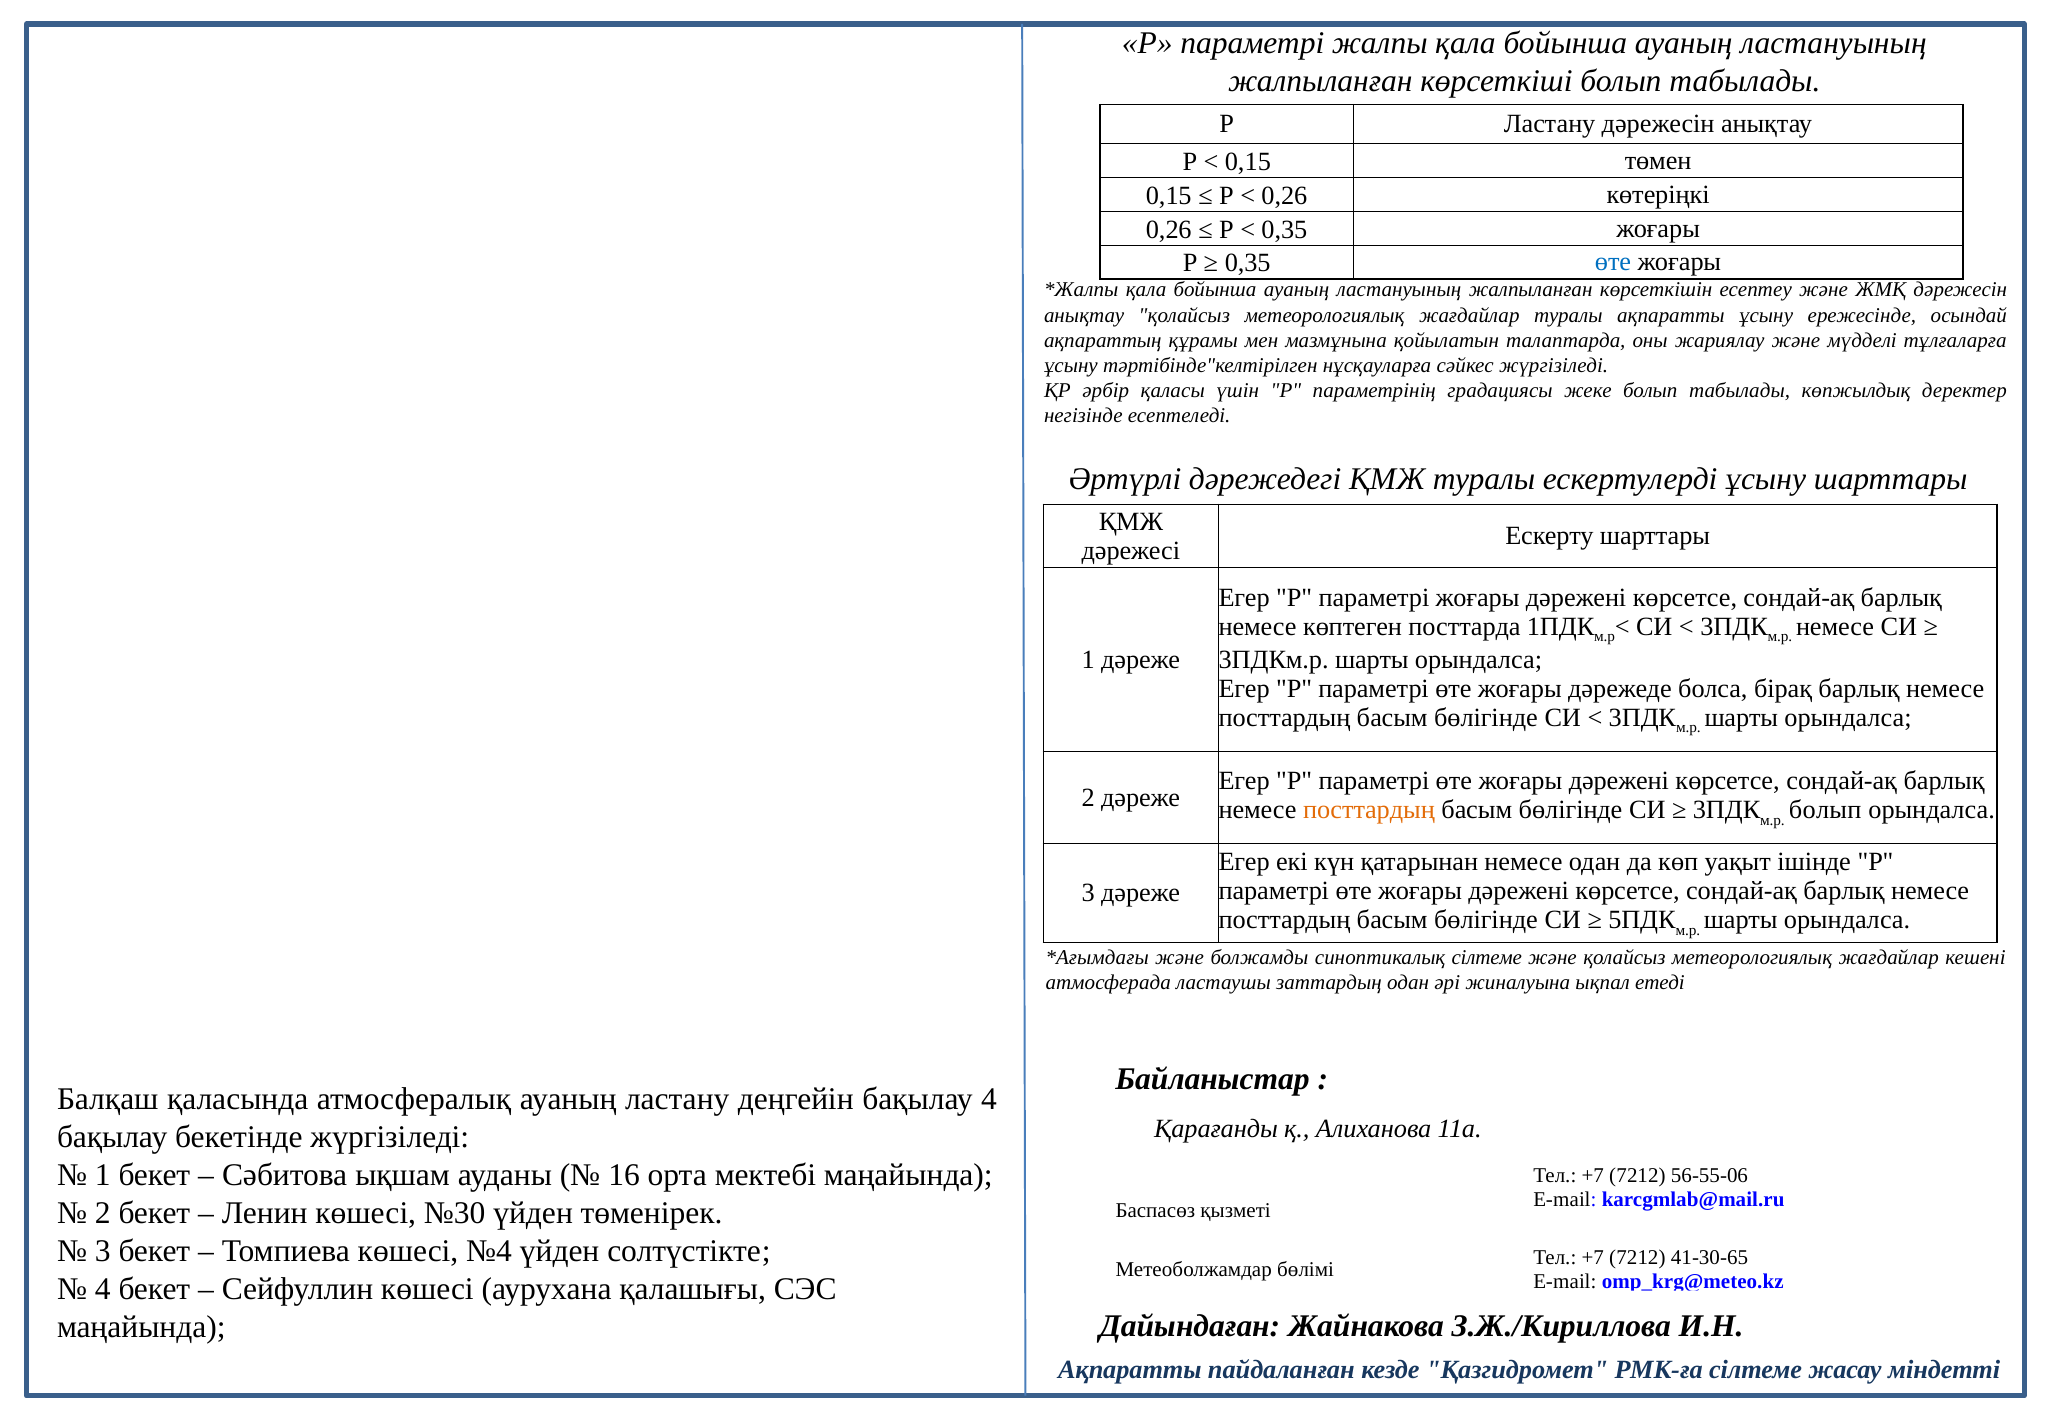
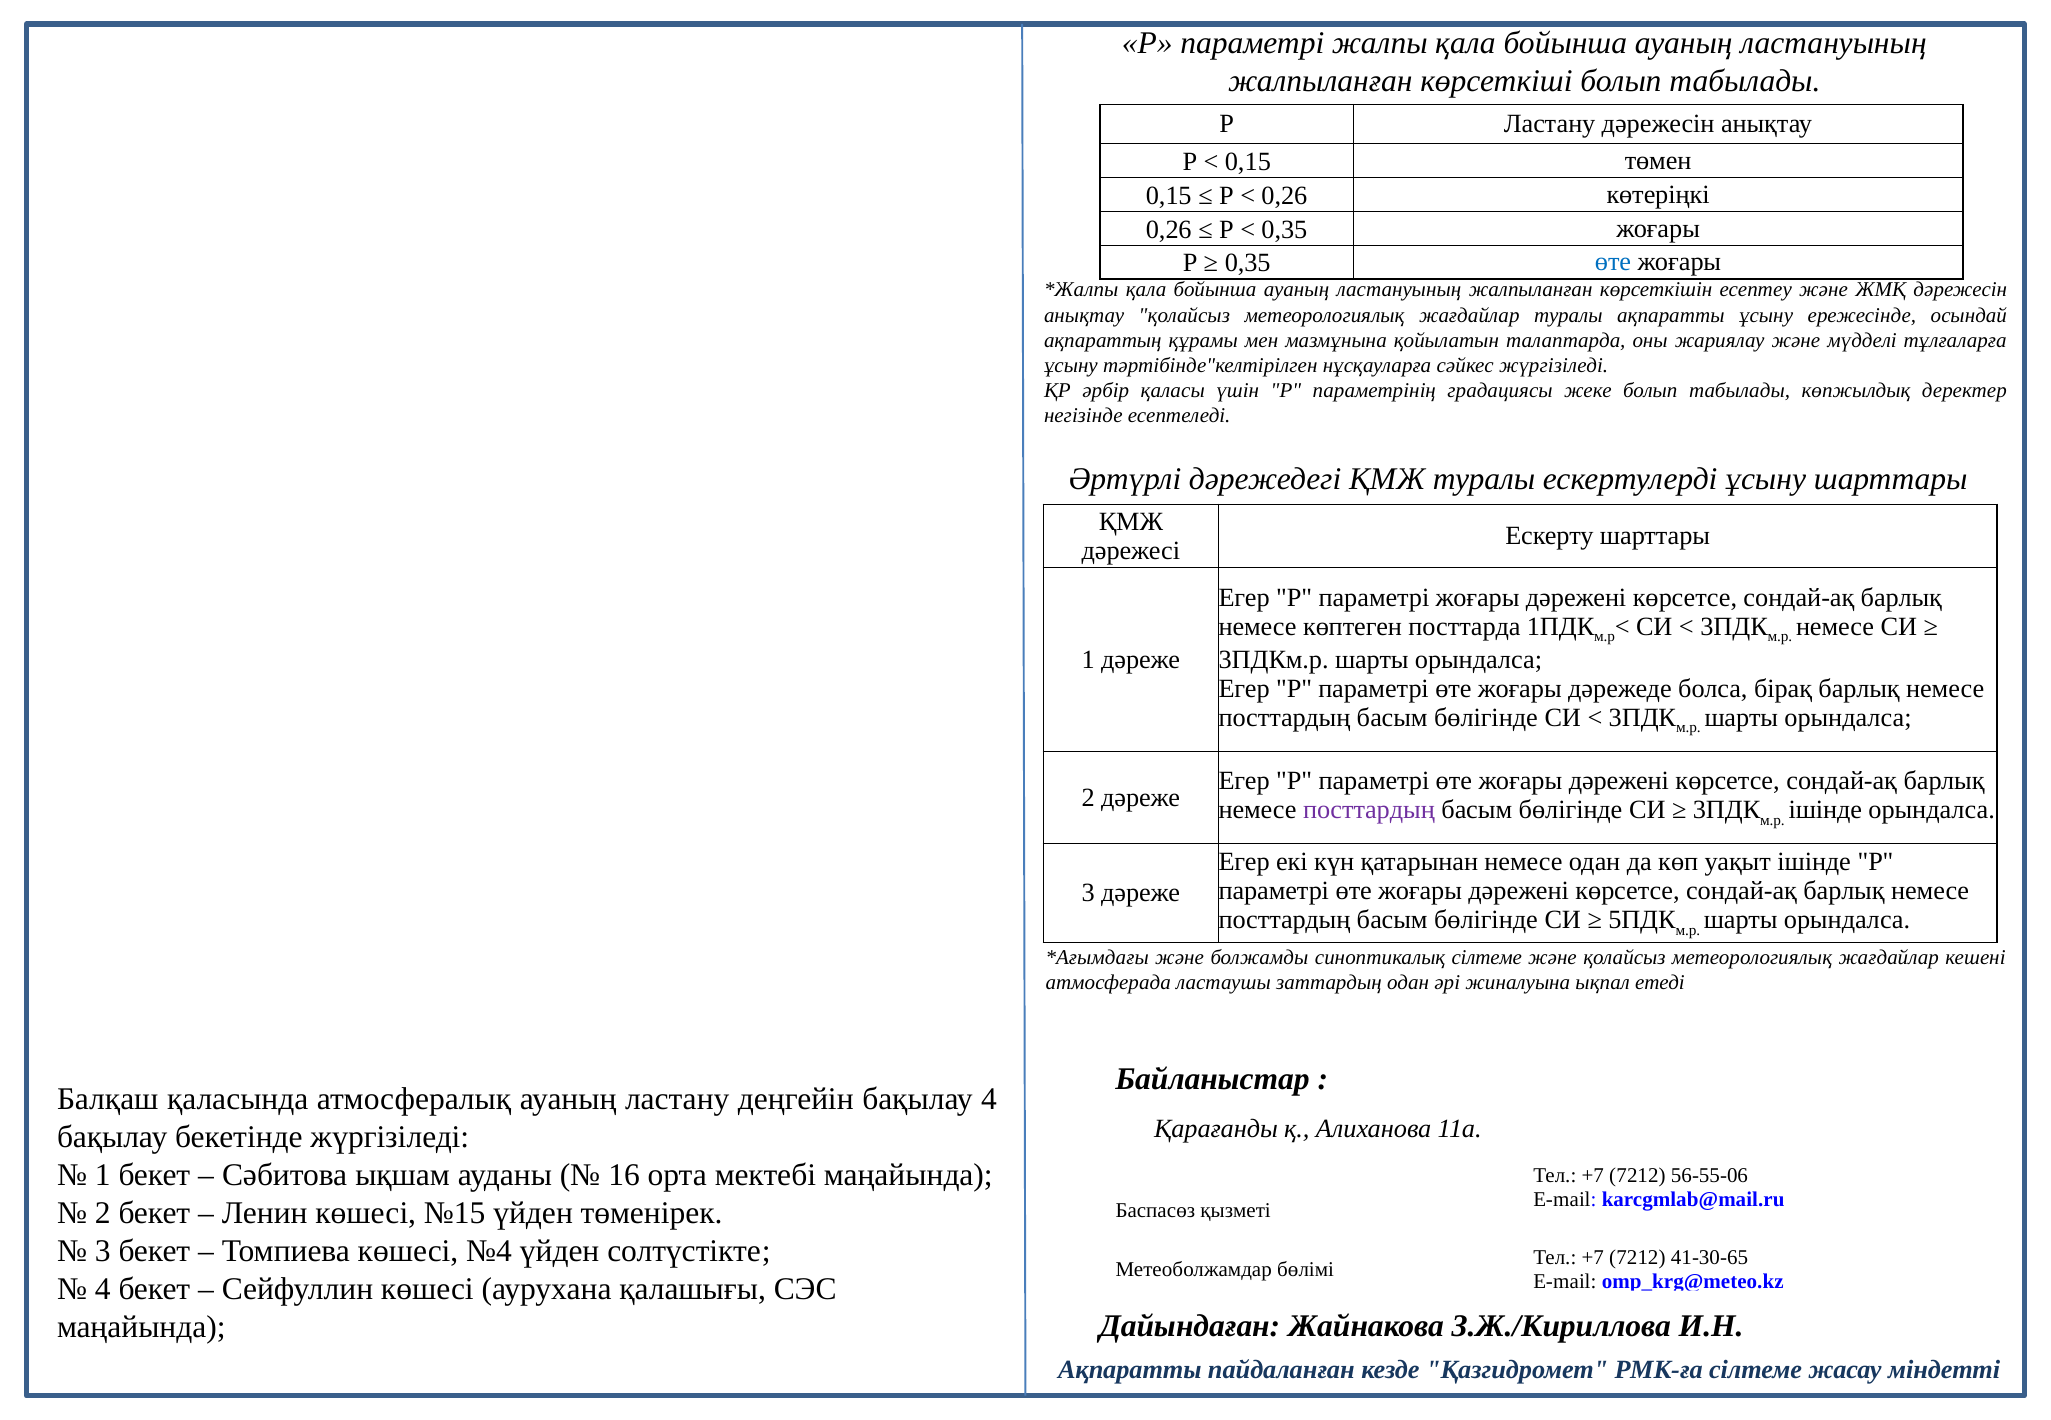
посттардың colour: orange -> purple (1369, 810)
болып: болып -> ішінде (1825, 810)
№30: №30 -> №15 (455, 1213)
